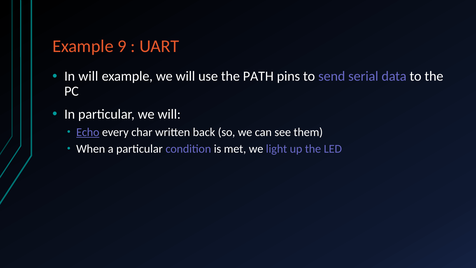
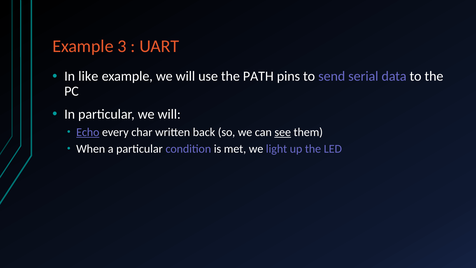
9: 9 -> 3 (122, 46)
In will: will -> like (88, 76)
see underline: none -> present (283, 132)
